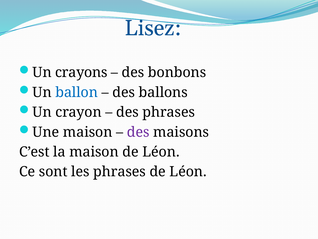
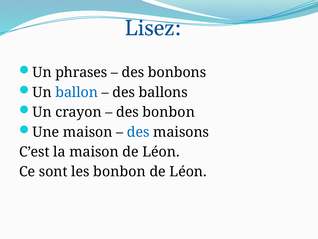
crayons: crayons -> phrases (81, 72)
des phrases: phrases -> bonbon (169, 112)
des colour: purple -> blue (138, 132)
les phrases: phrases -> bonbon (119, 171)
